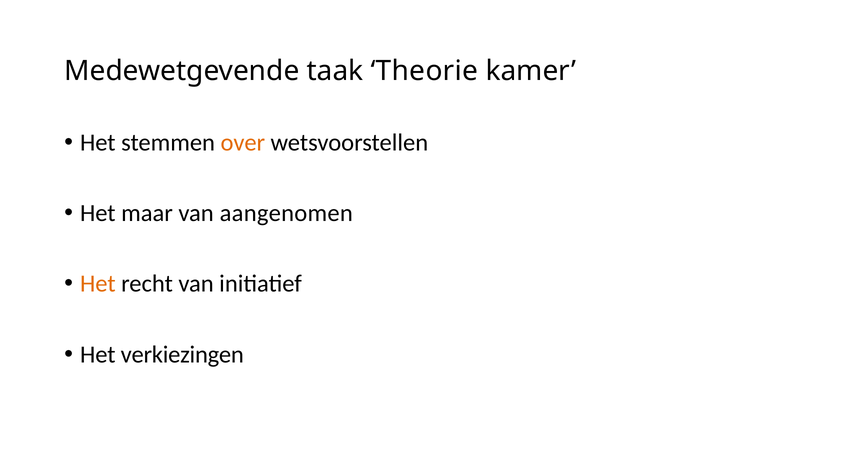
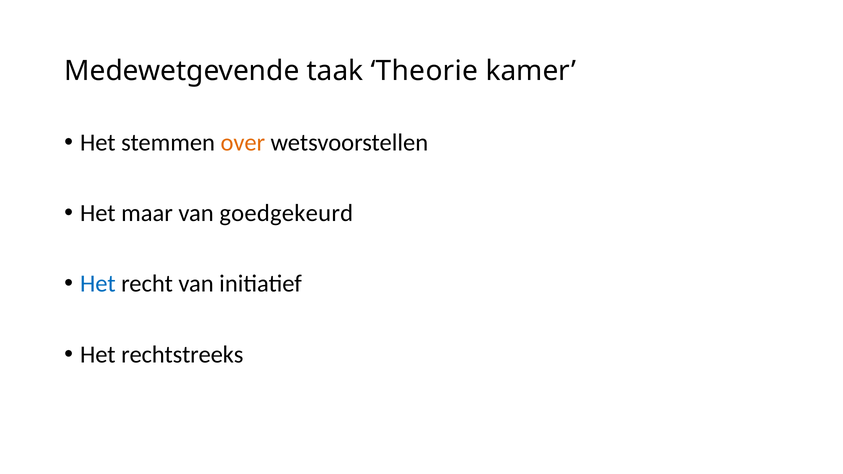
aangenomen: aangenomen -> goedgekeurd (286, 213)
Het colour: orange -> blue (98, 284)
verkiezingen: verkiezingen -> rechtstreeks (182, 355)
